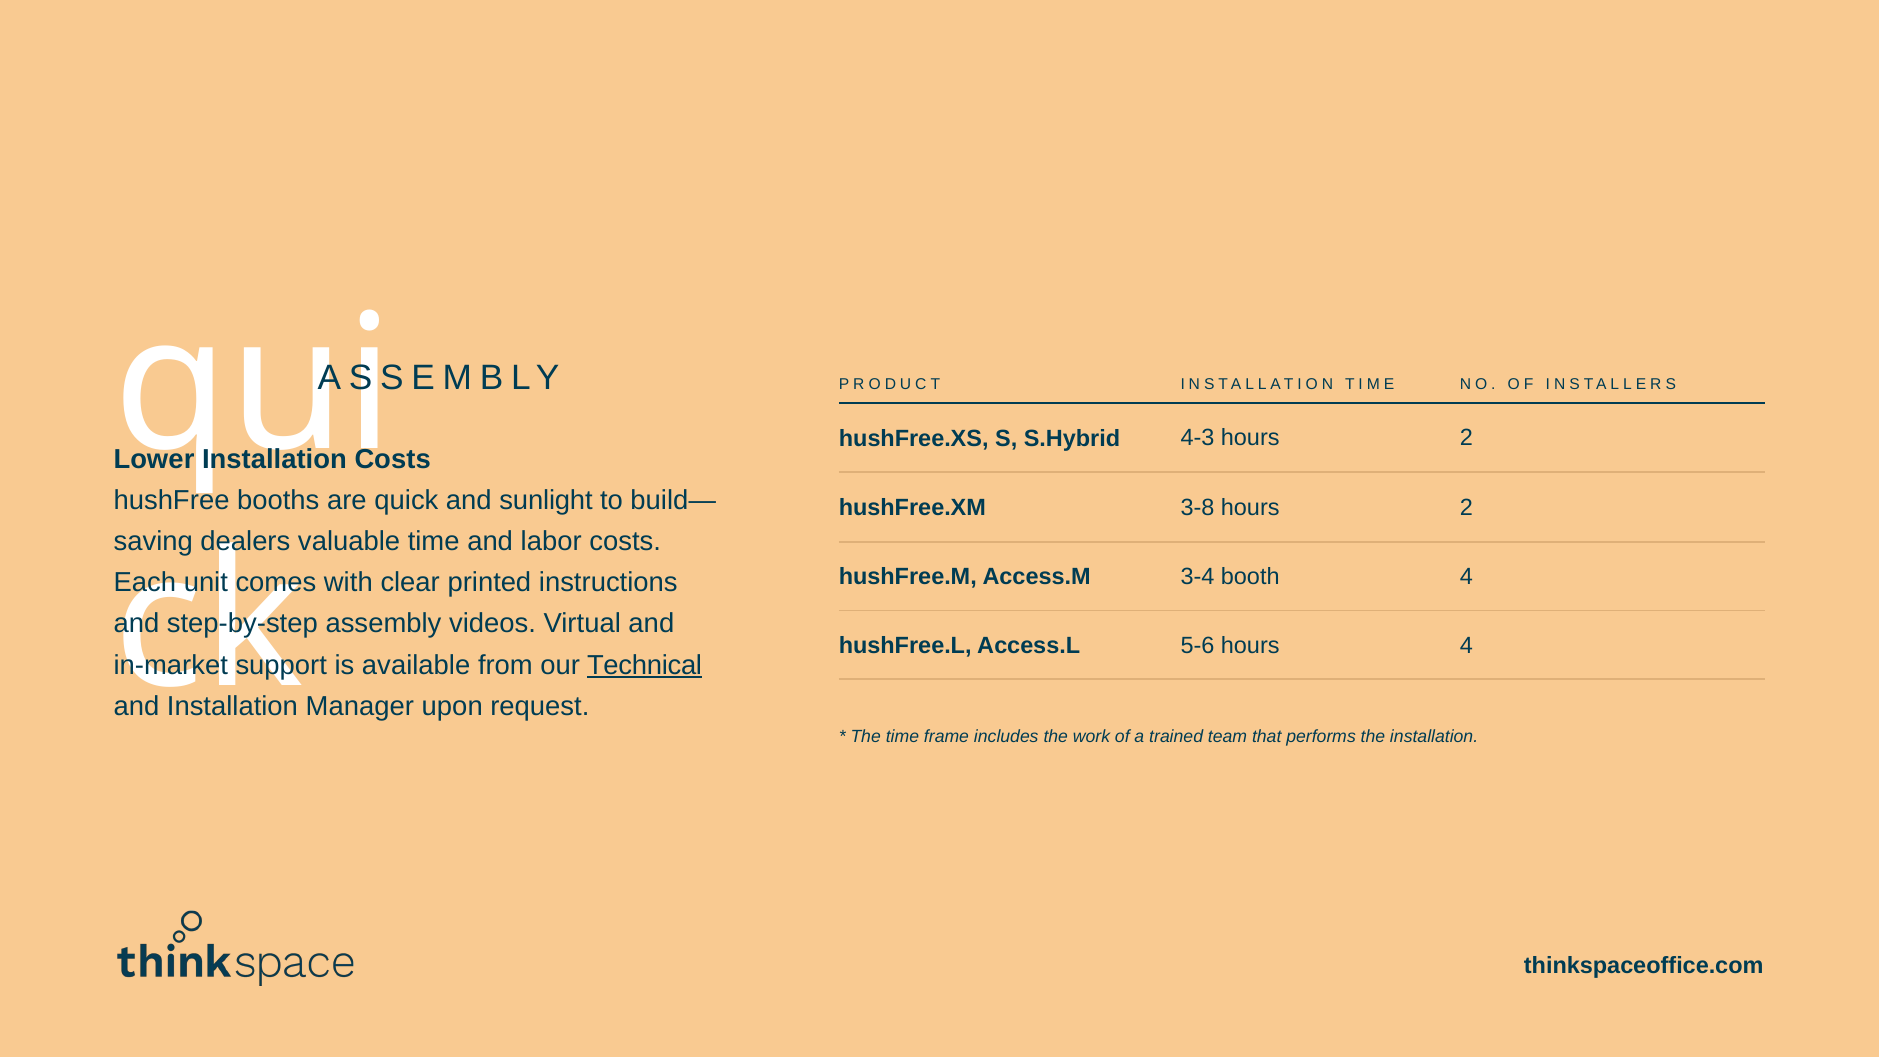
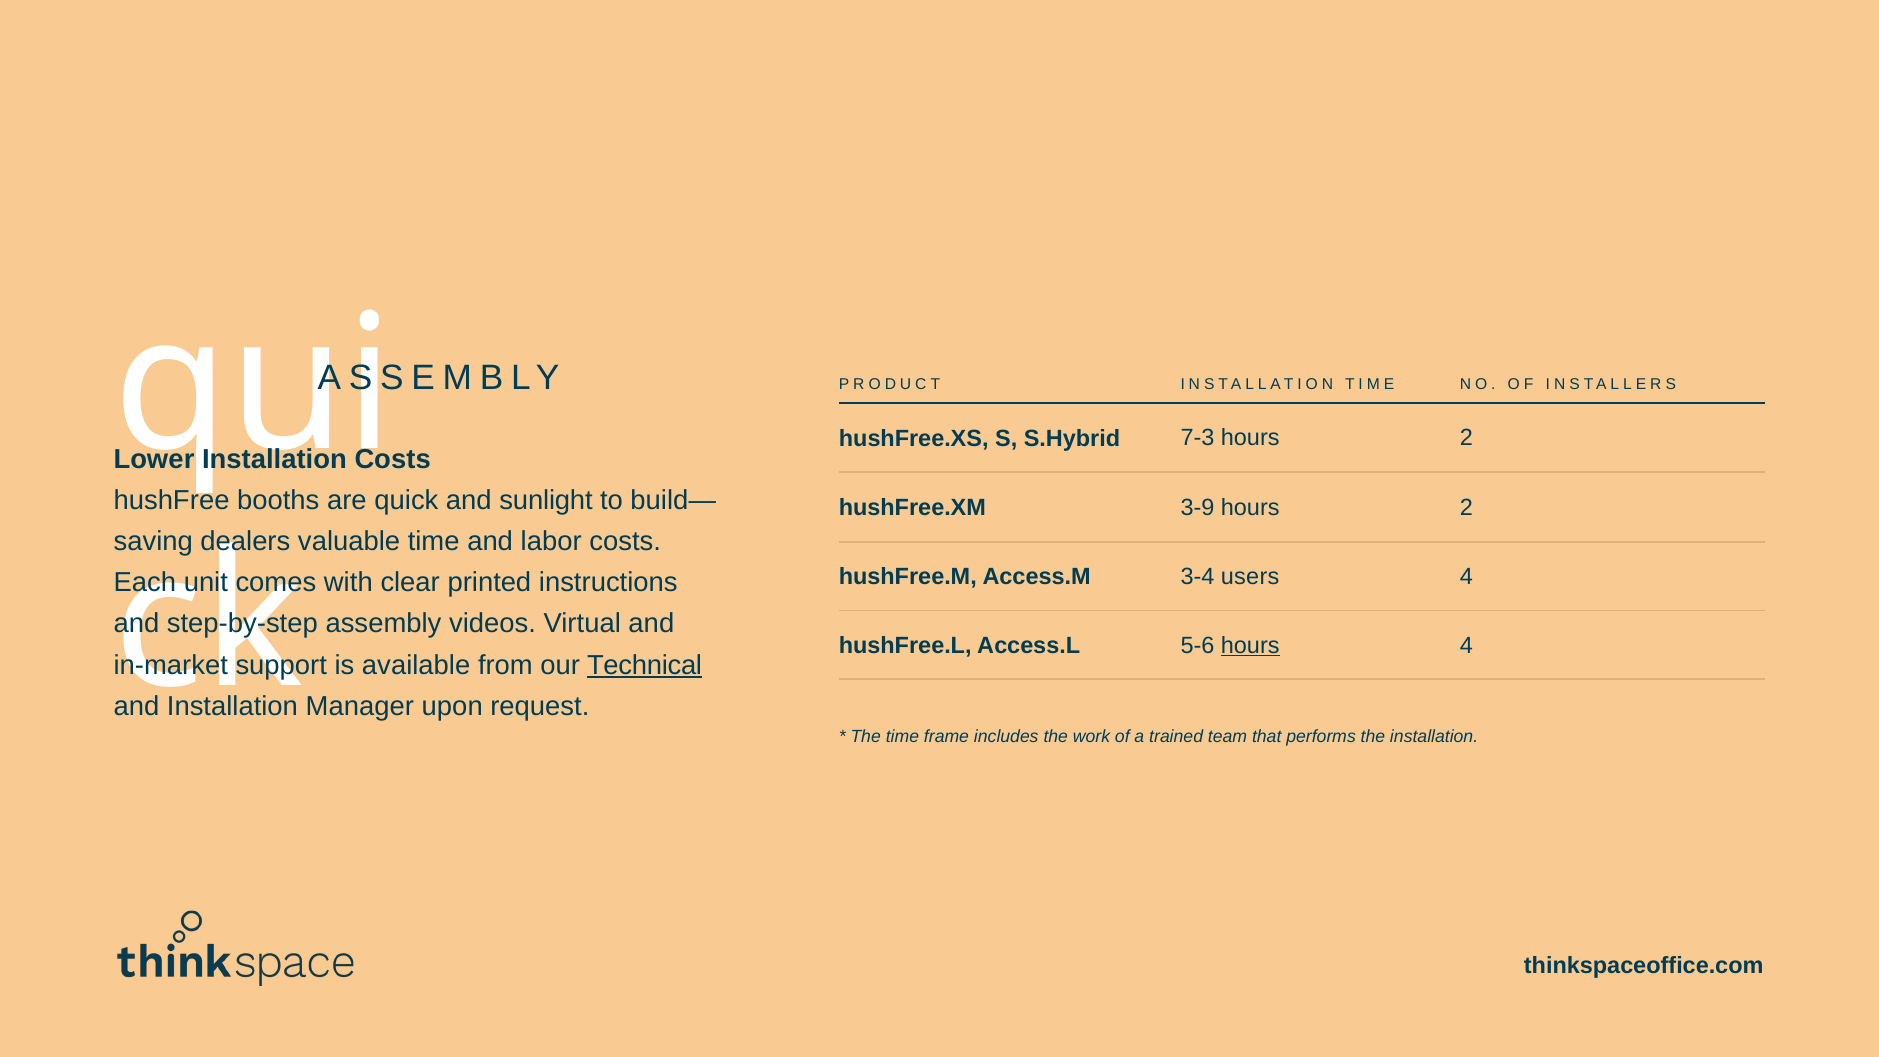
4-3: 4-3 -> 7-3 (1197, 438)
3-8: 3-8 -> 3-9 (1197, 508)
booth: booth -> users (1250, 576)
hours underline: none -> present (1250, 645)
